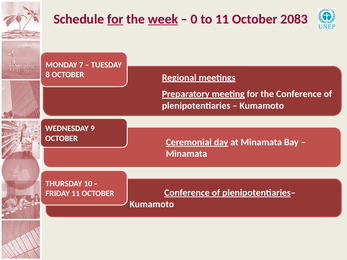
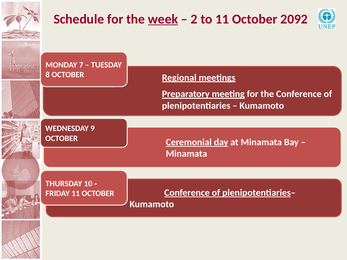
for underline: present -> none (115, 19)
0: 0 -> 2 (194, 19)
2083: 2083 -> 2092 (294, 19)
